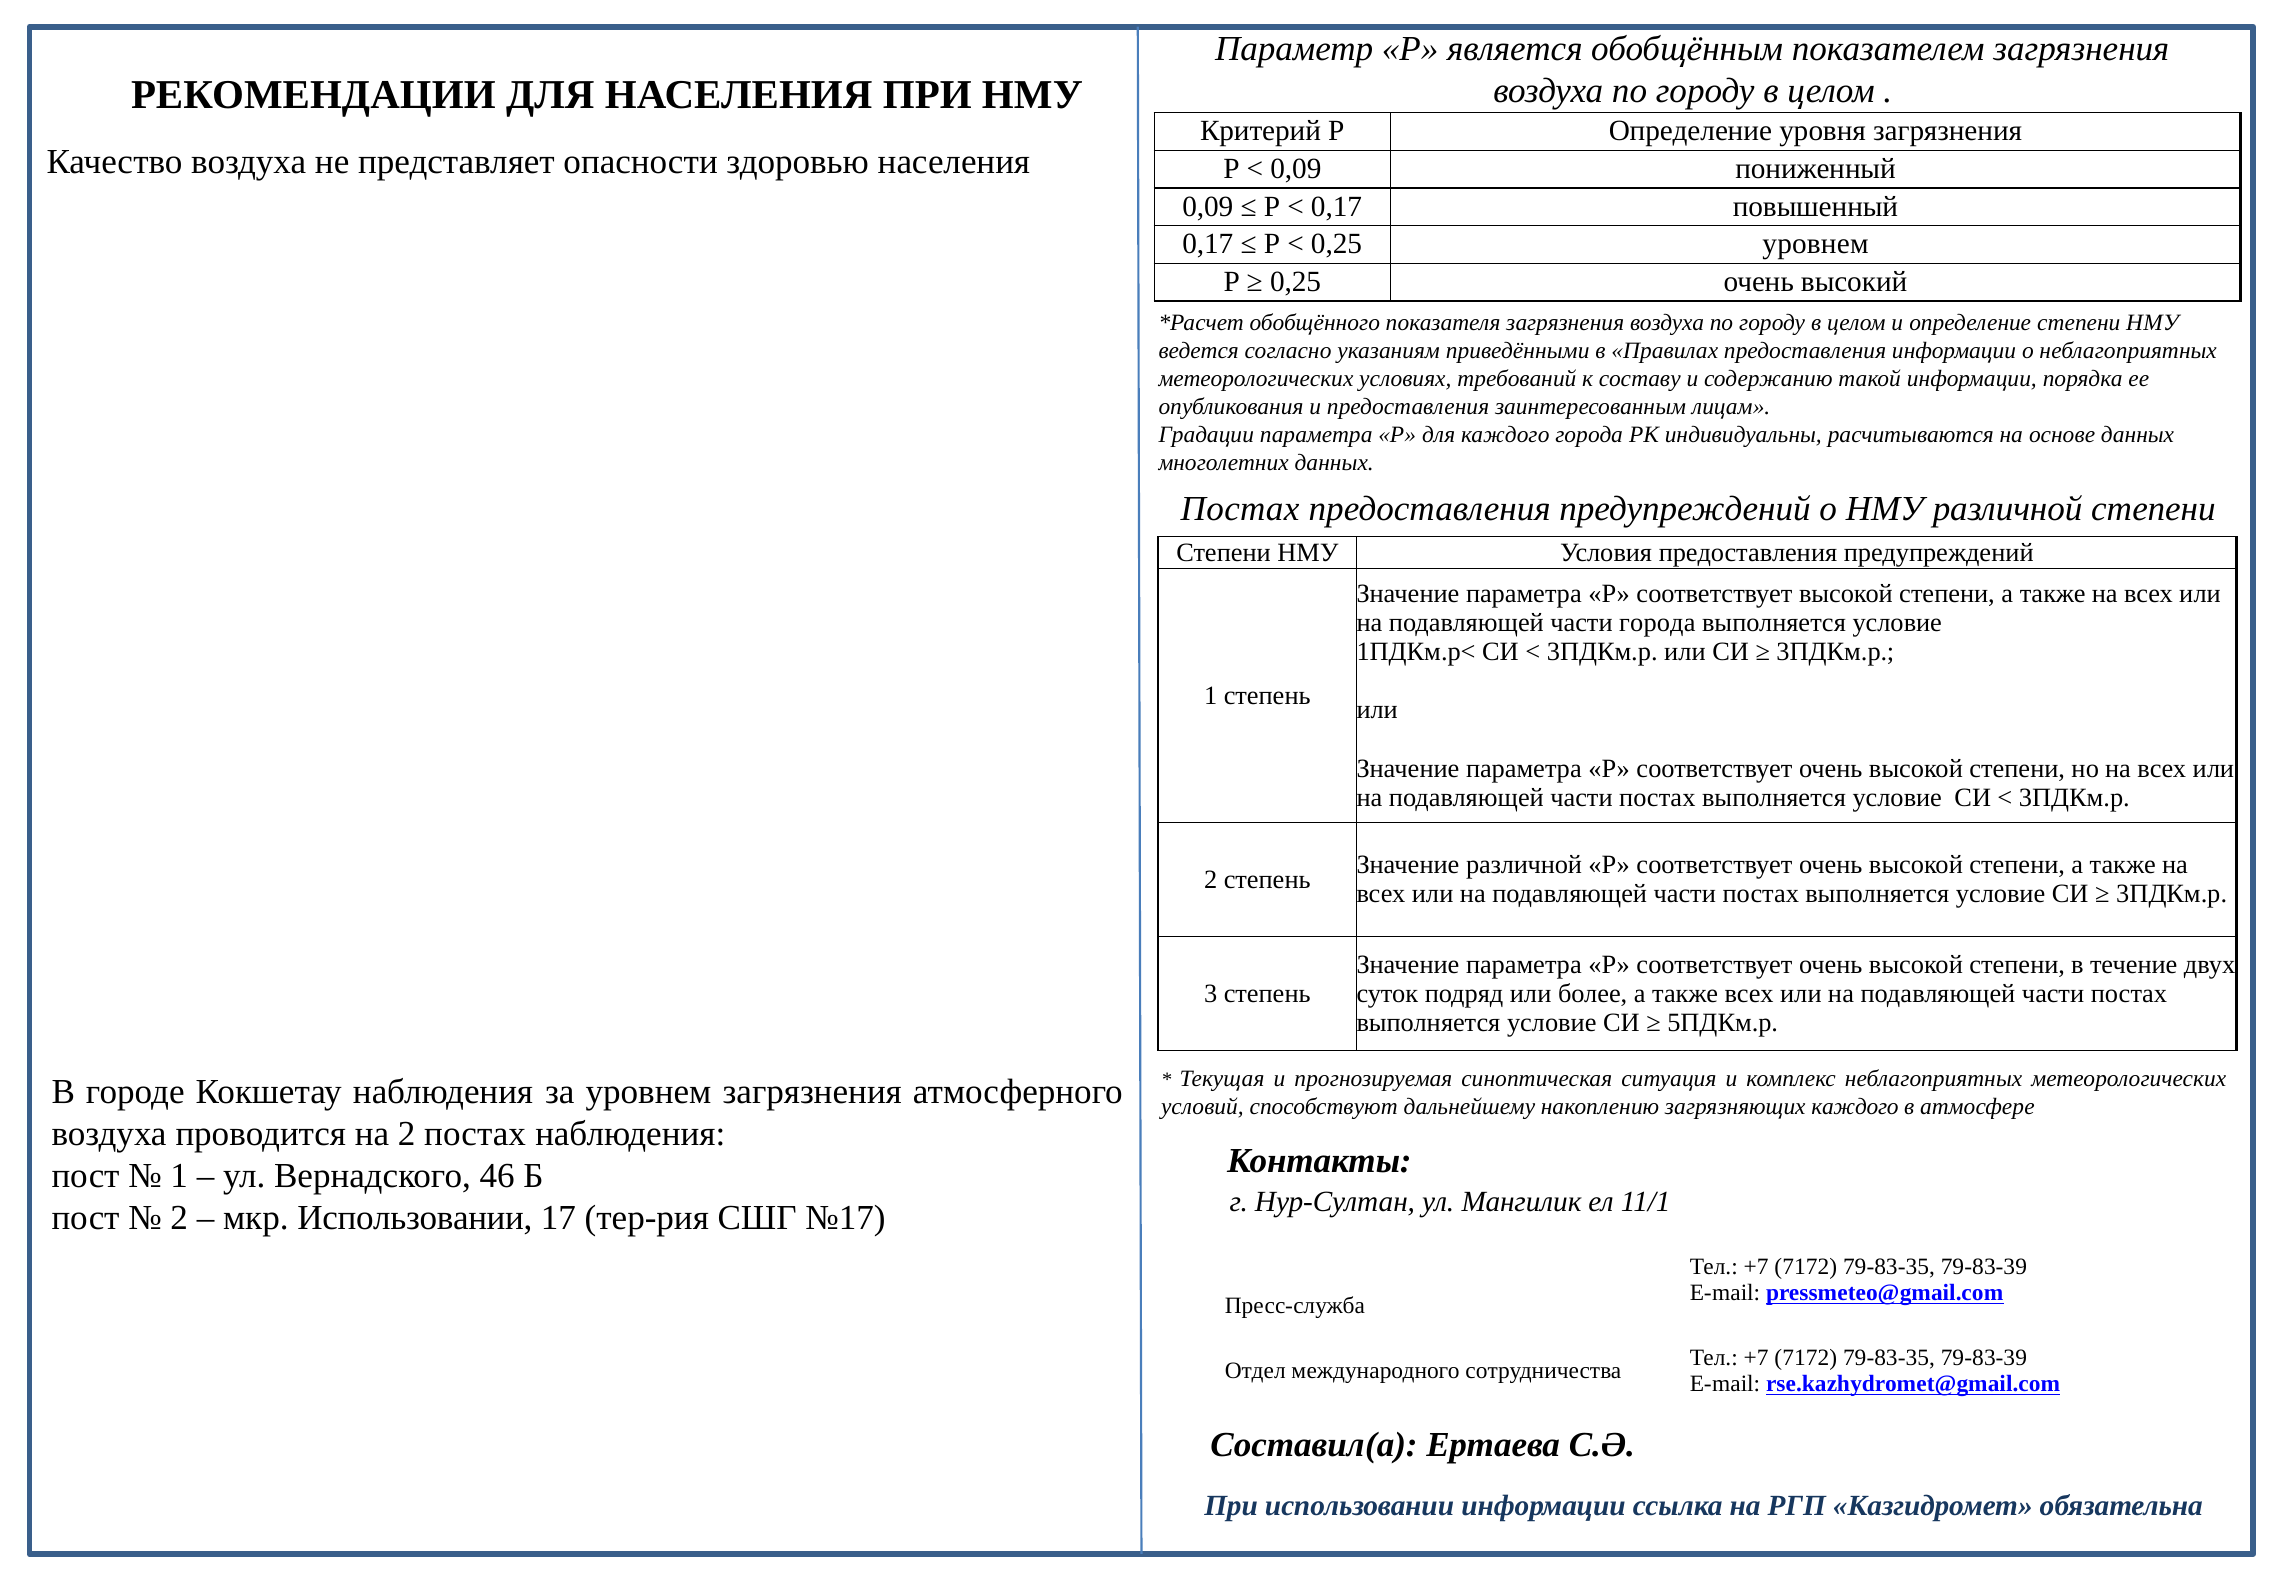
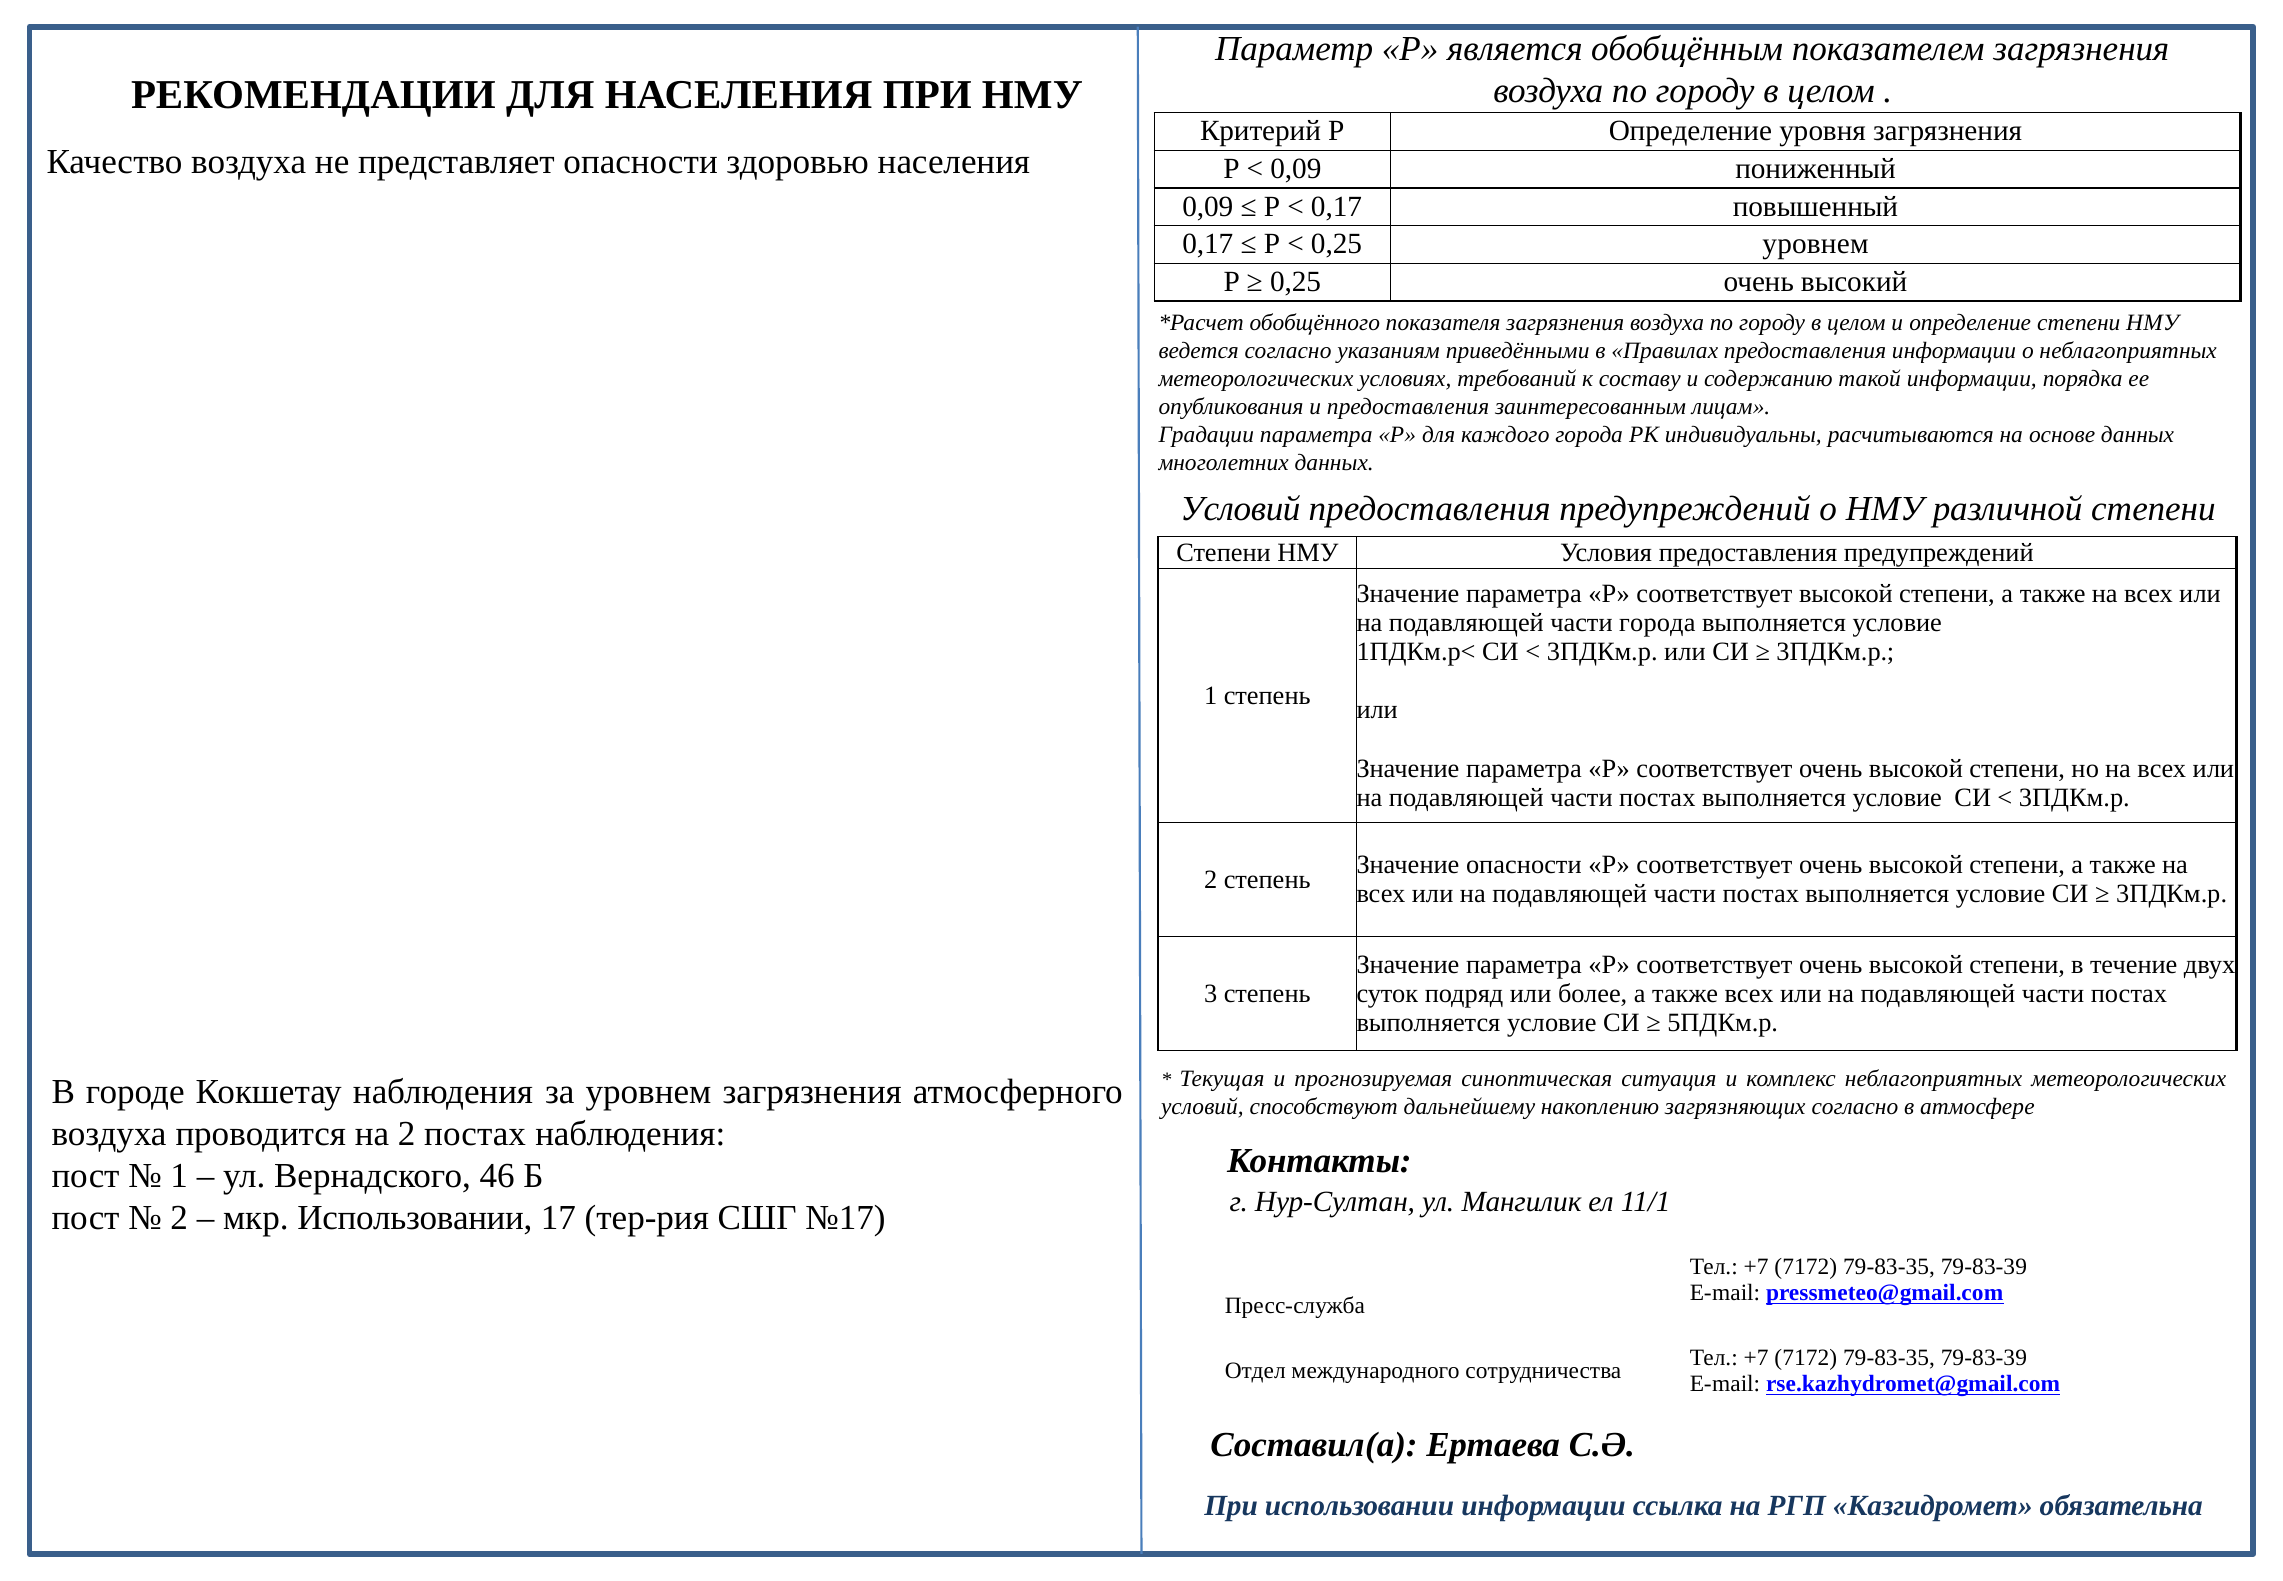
Постах: Постах -> Условий (1240, 509)
Значение различной: различной -> опасности (1524, 865)
загрязняющих каждого: каждого -> согласно (1855, 1106)
